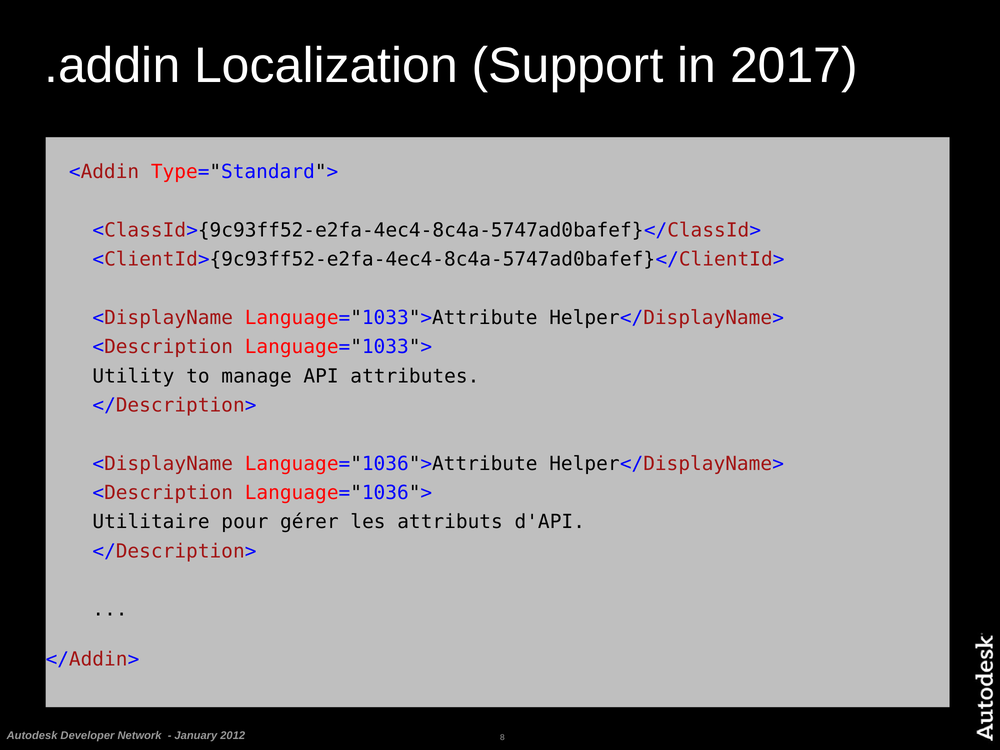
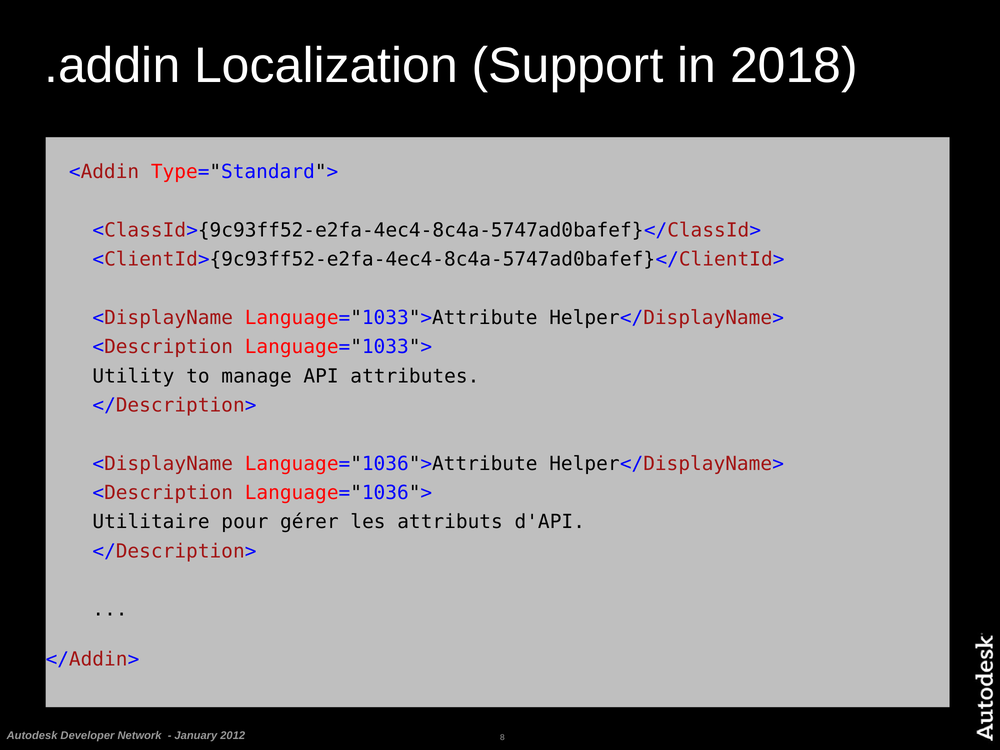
2017: 2017 -> 2018 (794, 66)
